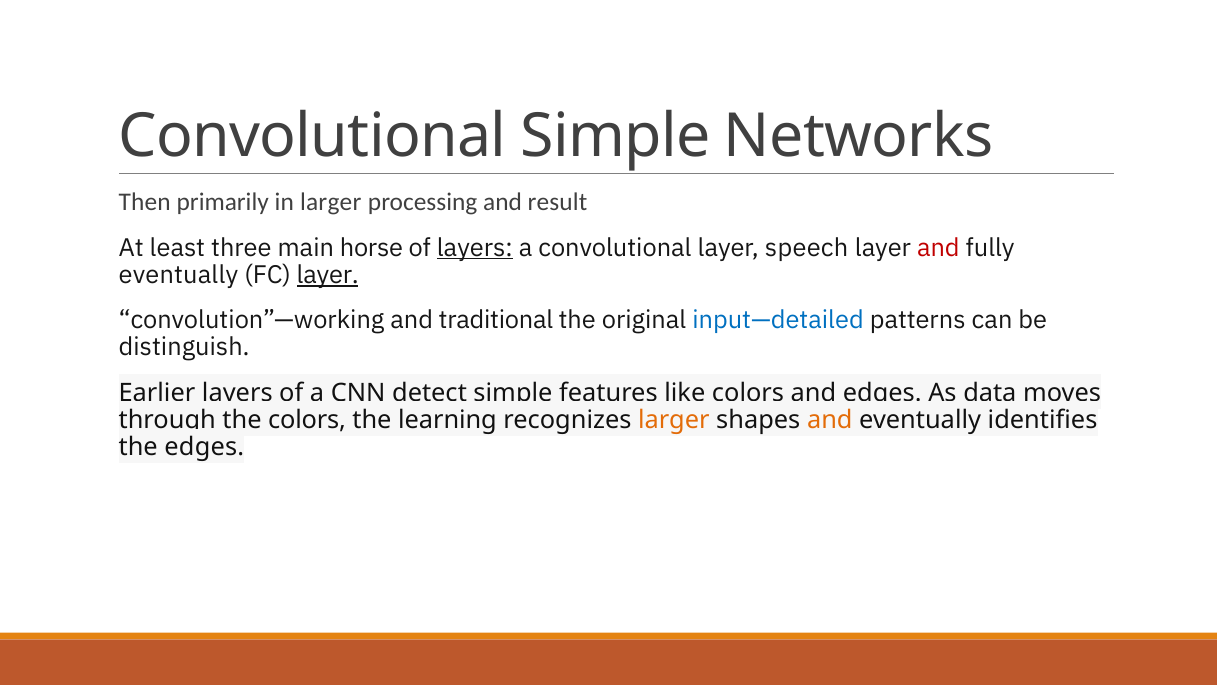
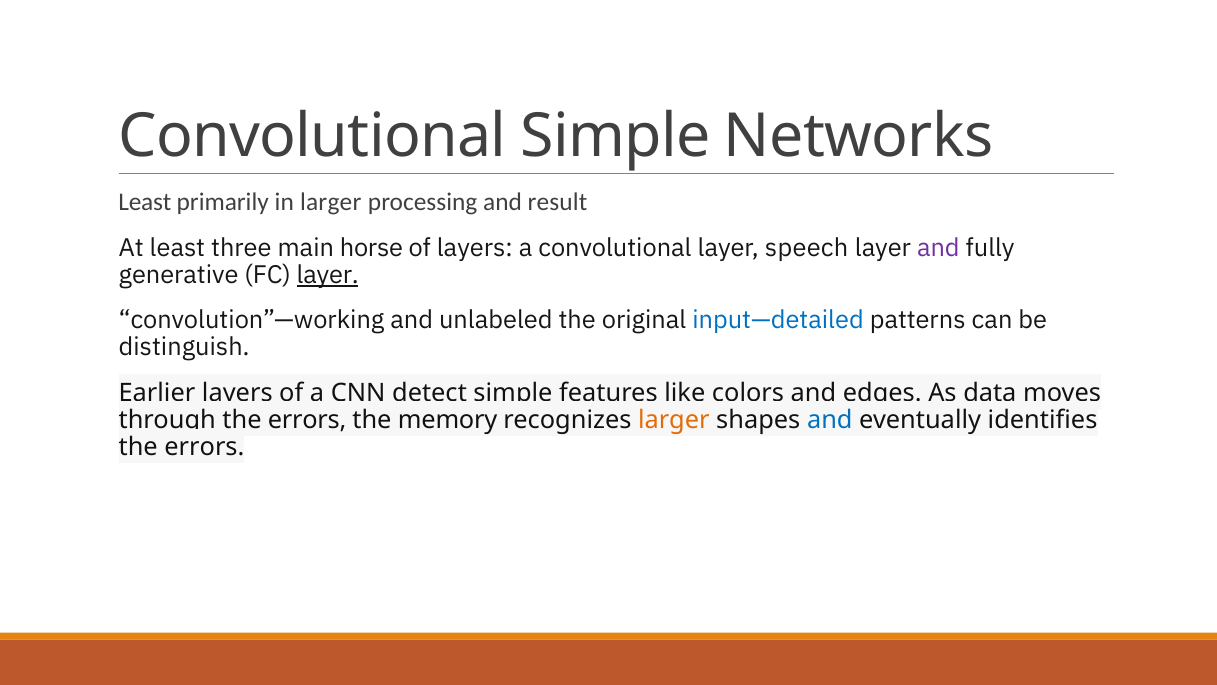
Then: Then -> Least (145, 202)
layers underline: present -> none (475, 247)
and colour: red -> purple (938, 247)
eventually: eventually -> generative (179, 275)
traditional: traditional -> unlabeled (496, 320)
colors: colors -> errors (307, 420)
learning: learning -> memory (448, 420)
and colour: orange -> blue (830, 420)
edges: edges -> errors (204, 447)
